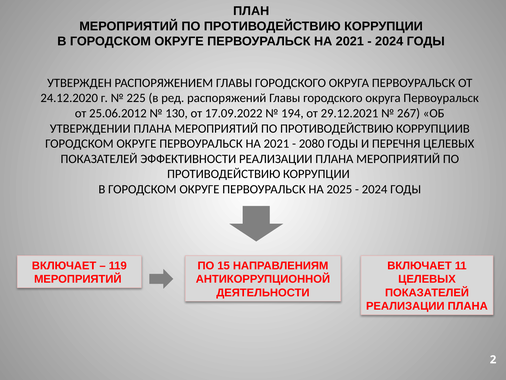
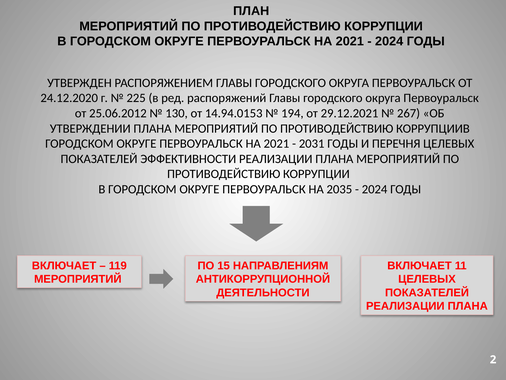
17.09.2022: 17.09.2022 -> 14.94.0153 (234, 113)
2080: 2080 -> 2031 (312, 144)
2025: 2025 -> 2035 (339, 189)
